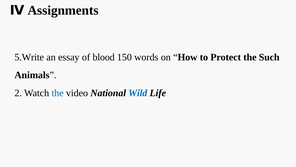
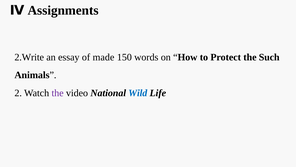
5.Write: 5.Write -> 2.Write (29, 57)
blood: blood -> made (104, 57)
the colour: blue -> purple (58, 93)
